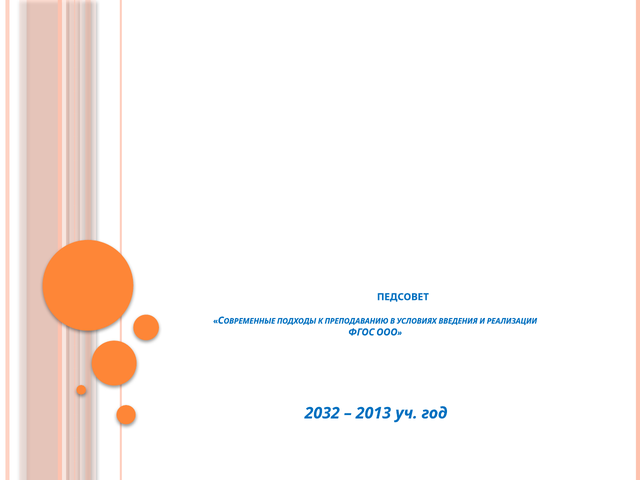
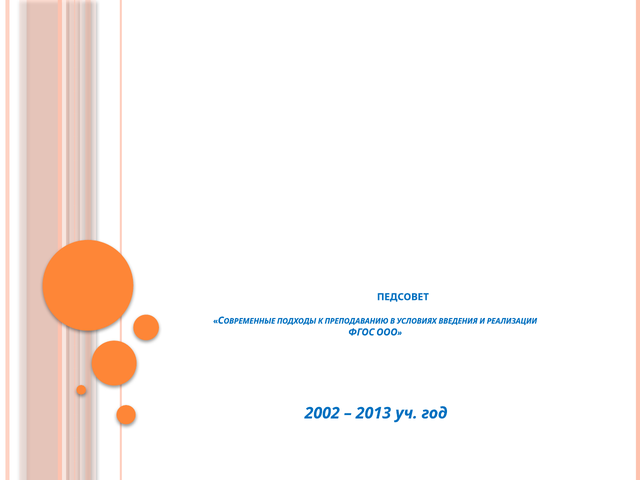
2032: 2032 -> 2002 (322, 413)
